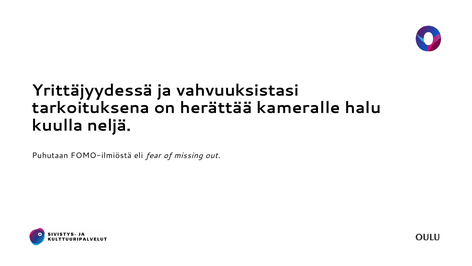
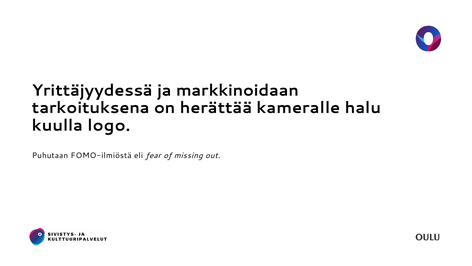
vahvuuksistasi: vahvuuksistasi -> markkinoidaan (238, 90)
neljä: neljä -> logo (109, 125)
